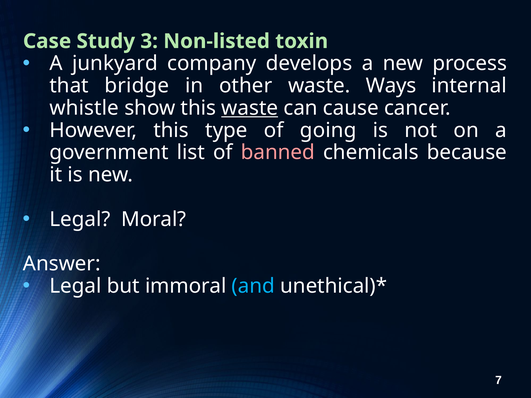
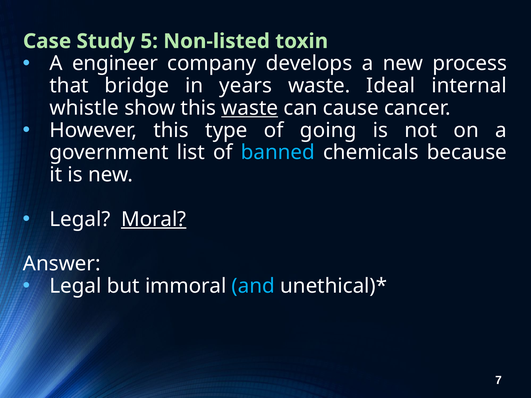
3: 3 -> 5 (149, 41)
junkyard: junkyard -> engineer (115, 64)
other: other -> years (246, 86)
Ways: Ways -> Ideal (391, 86)
banned colour: pink -> light blue (278, 153)
Moral underline: none -> present (154, 219)
